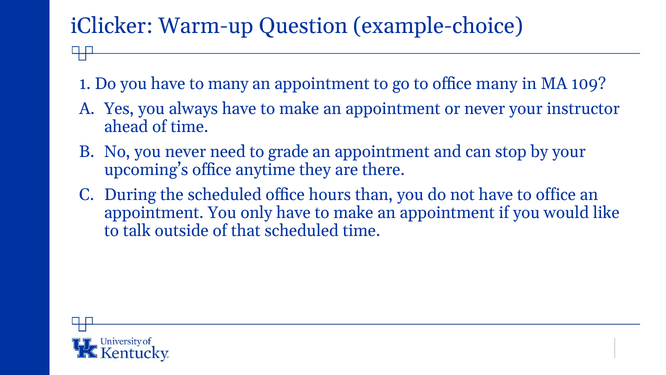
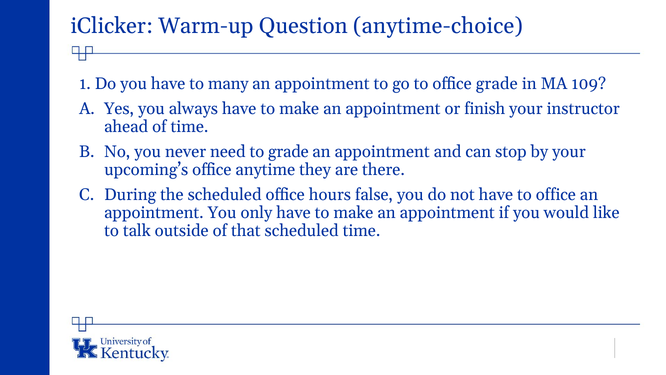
example-choice: example-choice -> anytime-choice (438, 26)
office many: many -> grade (497, 84)
or never: never -> finish (485, 109)
than: than -> false (374, 194)
